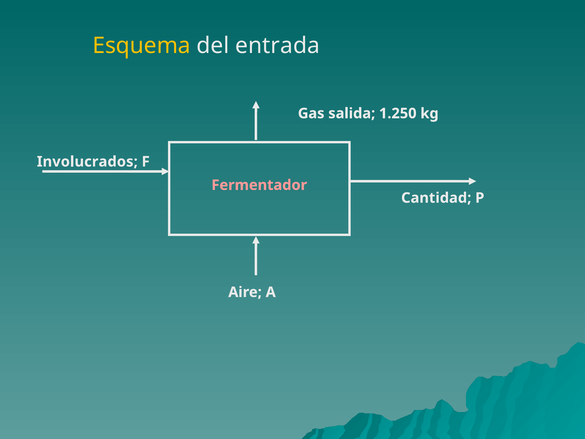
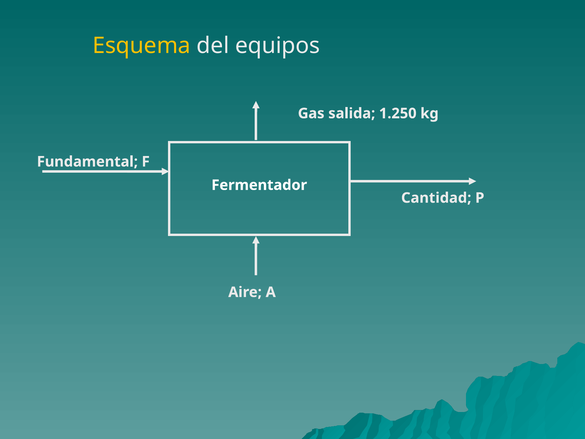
entrada: entrada -> equipos (278, 46)
Involucrados: Involucrados -> Fundamental (87, 162)
Fermentador colour: pink -> white (259, 185)
